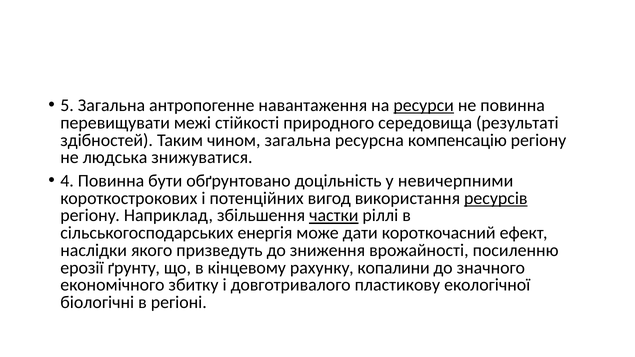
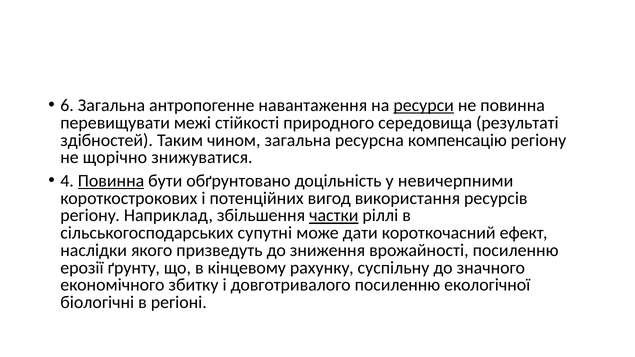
5: 5 -> 6 (67, 105)
людська: людська -> щорічно (115, 158)
Повинна underline: none -> present (111, 181)
ресурсів underline: present -> none (496, 198)
енергія: енергія -> супутні (265, 233)
копалини: копалини -> суспільну (393, 268)
довготривалого пластикову: пластикову -> посиленню (397, 285)
